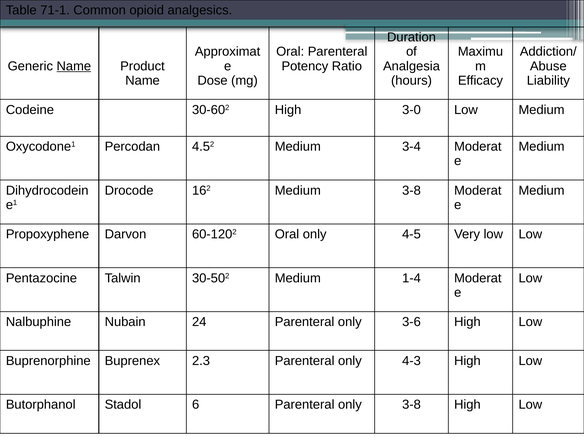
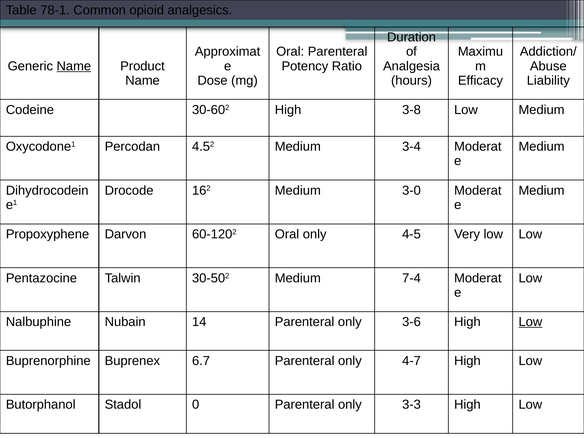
71-1: 71-1 -> 78-1 (55, 10)
3-0: 3-0 -> 3-8 (412, 110)
Medium 3-8: 3-8 -> 3-0 (412, 190)
1-4: 1-4 -> 7-4 (412, 278)
24: 24 -> 14 (199, 322)
Low underline: none -> present (530, 322)
2.3: 2.3 -> 6.7 (201, 361)
4-3: 4-3 -> 4-7 (412, 361)
6: 6 -> 0 (196, 405)
only 3-8: 3-8 -> 3-3 (412, 405)
